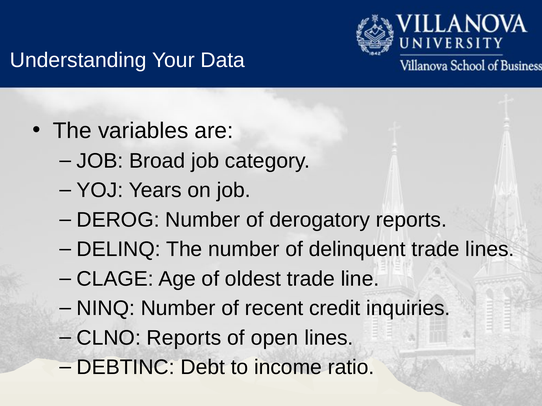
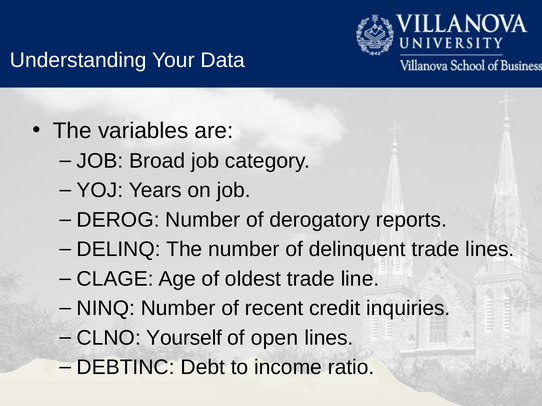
CLNO Reports: Reports -> Yourself (184, 338)
